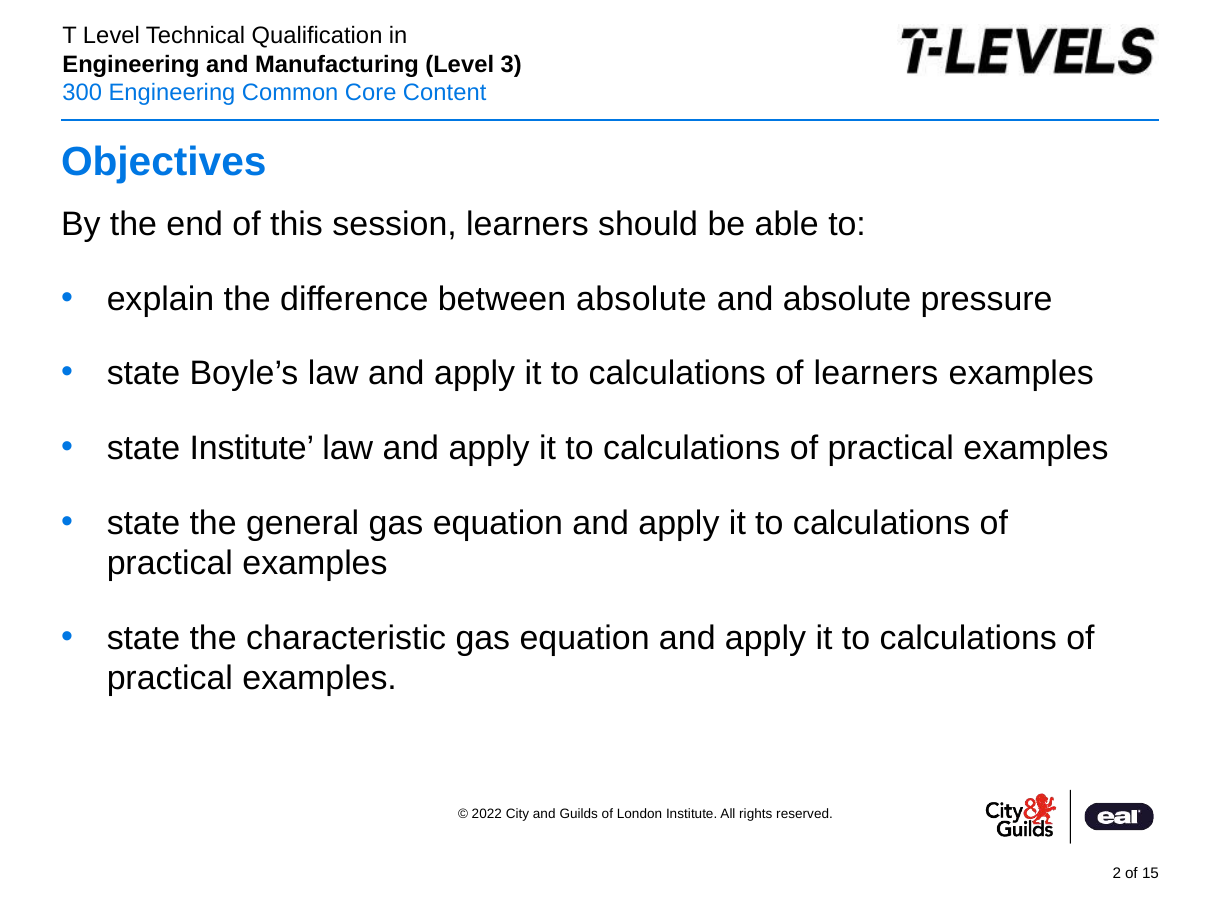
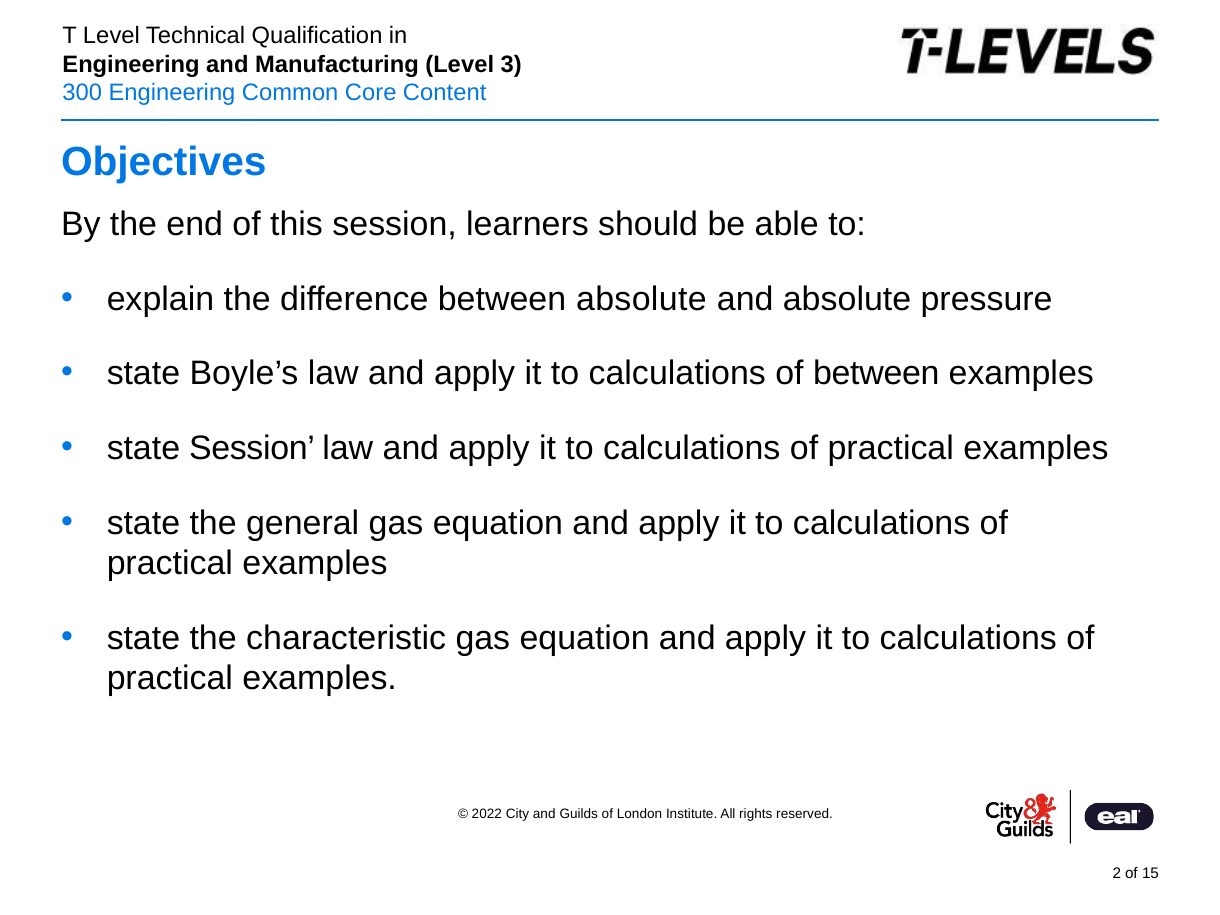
of learners: learners -> between (876, 374)
state Institute: Institute -> Session (252, 448)
